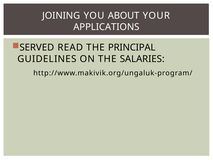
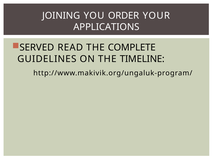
ABOUT: ABOUT -> ORDER (124, 16)
PRINCIPAL: PRINCIPAL -> COMPLETE (132, 47)
SALARIES: SALARIES -> TIMELINE (142, 59)
